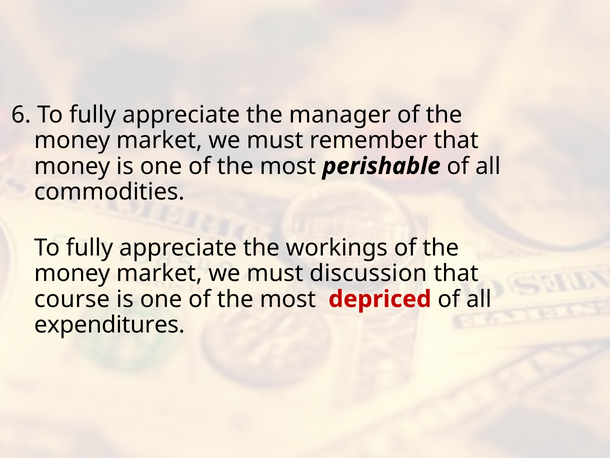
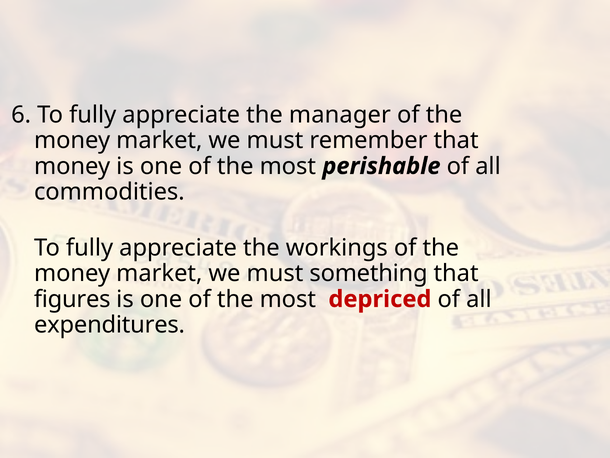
discussion: discussion -> something (369, 273)
course: course -> figures (72, 299)
